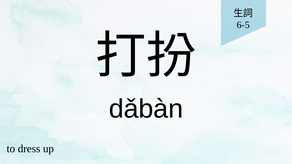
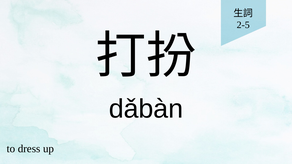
6-5: 6-5 -> 2-5 (243, 25)
